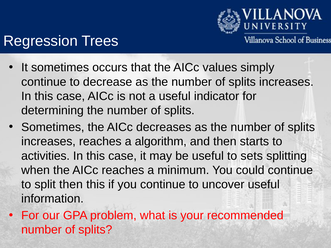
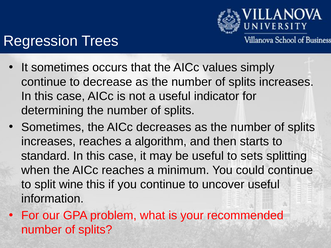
activities: activities -> standard (46, 156)
split then: then -> wine (71, 185)
